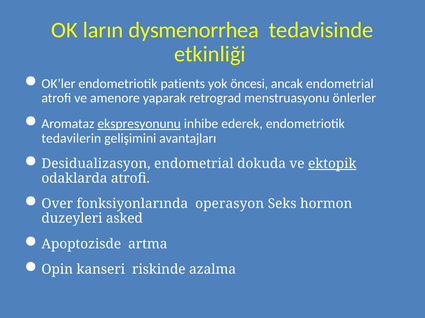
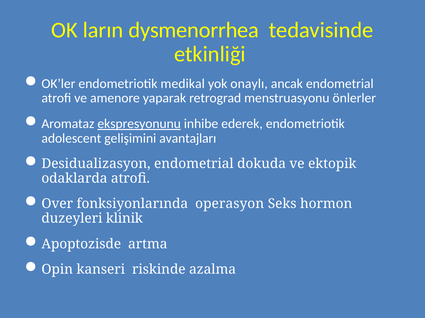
patients: patients -> medikal (183, 84)
öncesi: öncesi -> onaylı (249, 84)
tedavilerin: tedavilerin -> adolescent (71, 139)
ektopik underline: present -> none (332, 164)
asked: asked -> klinik (124, 219)
